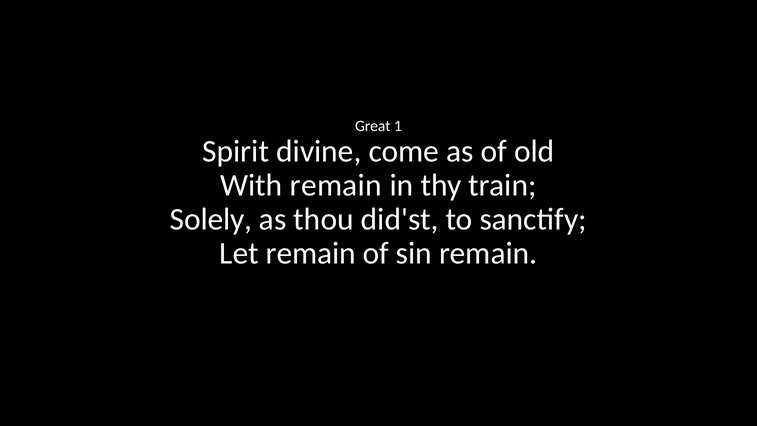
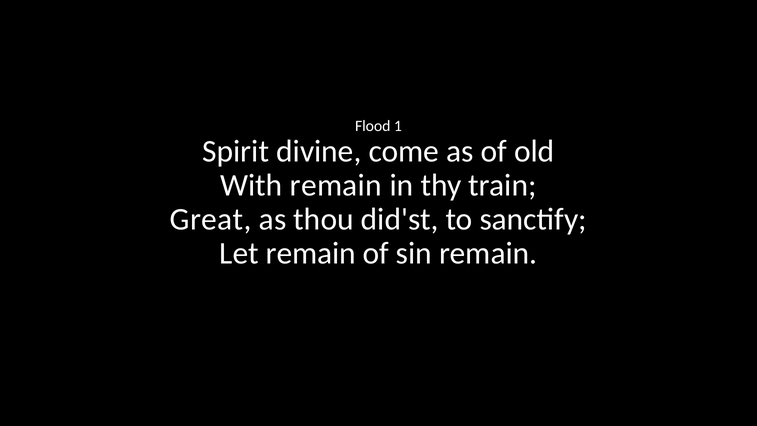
Great: Great -> Flood (373, 126)
Solely: Solely -> Great (211, 219)
